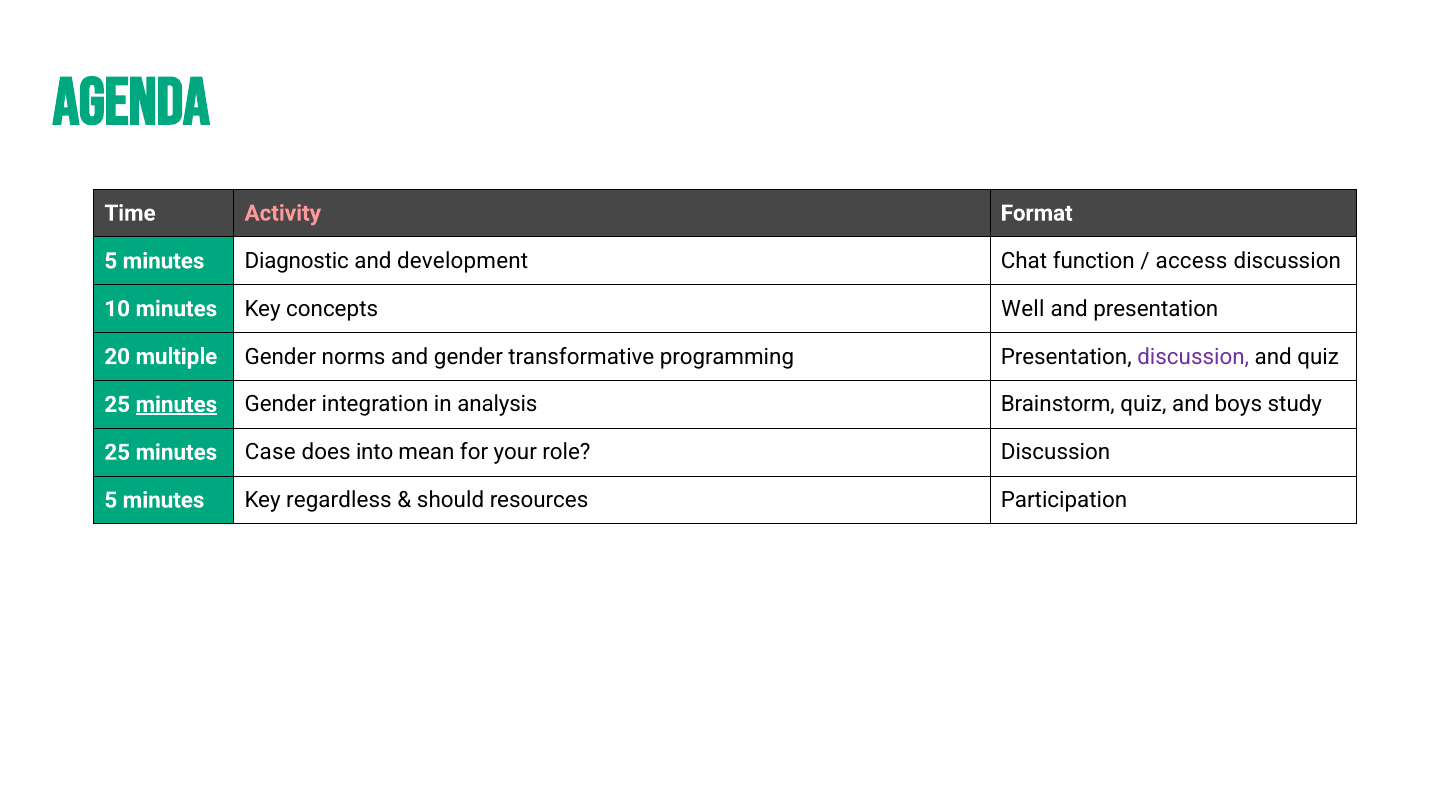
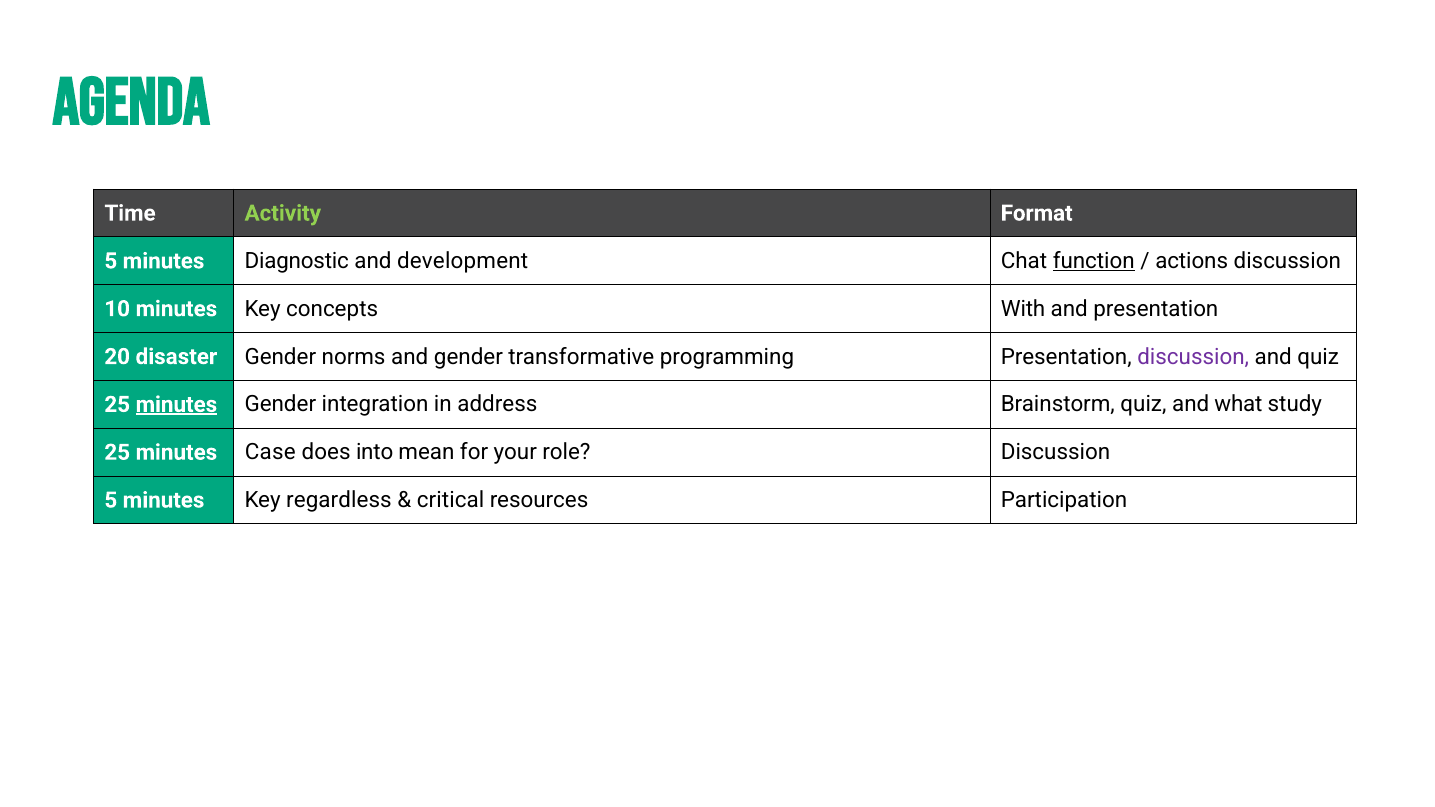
Activity colour: pink -> light green (283, 213)
function underline: none -> present (1094, 261)
access: access -> actions (1192, 261)
Well: Well -> With (1023, 309)
multiple: multiple -> disaster (176, 357)
analysis: analysis -> address (497, 405)
boys: boys -> what (1238, 405)
should: should -> critical (451, 500)
